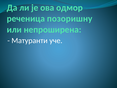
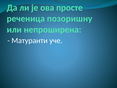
одмор: одмор -> просте (69, 8)
